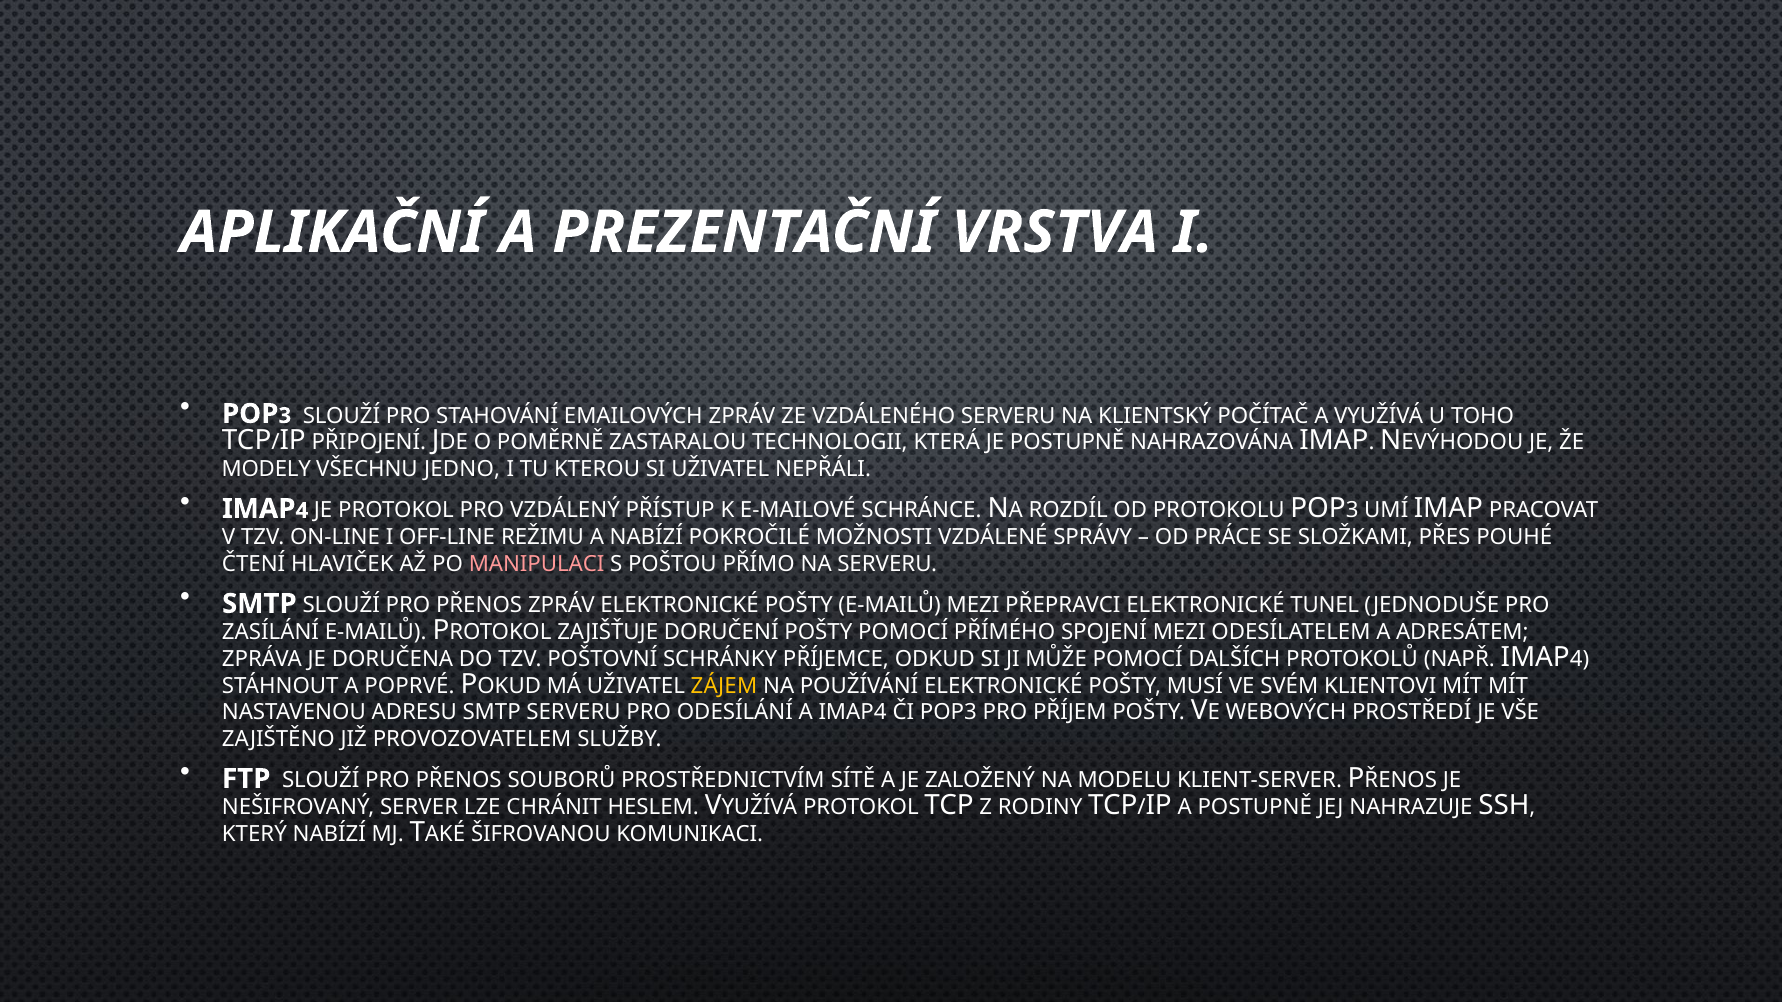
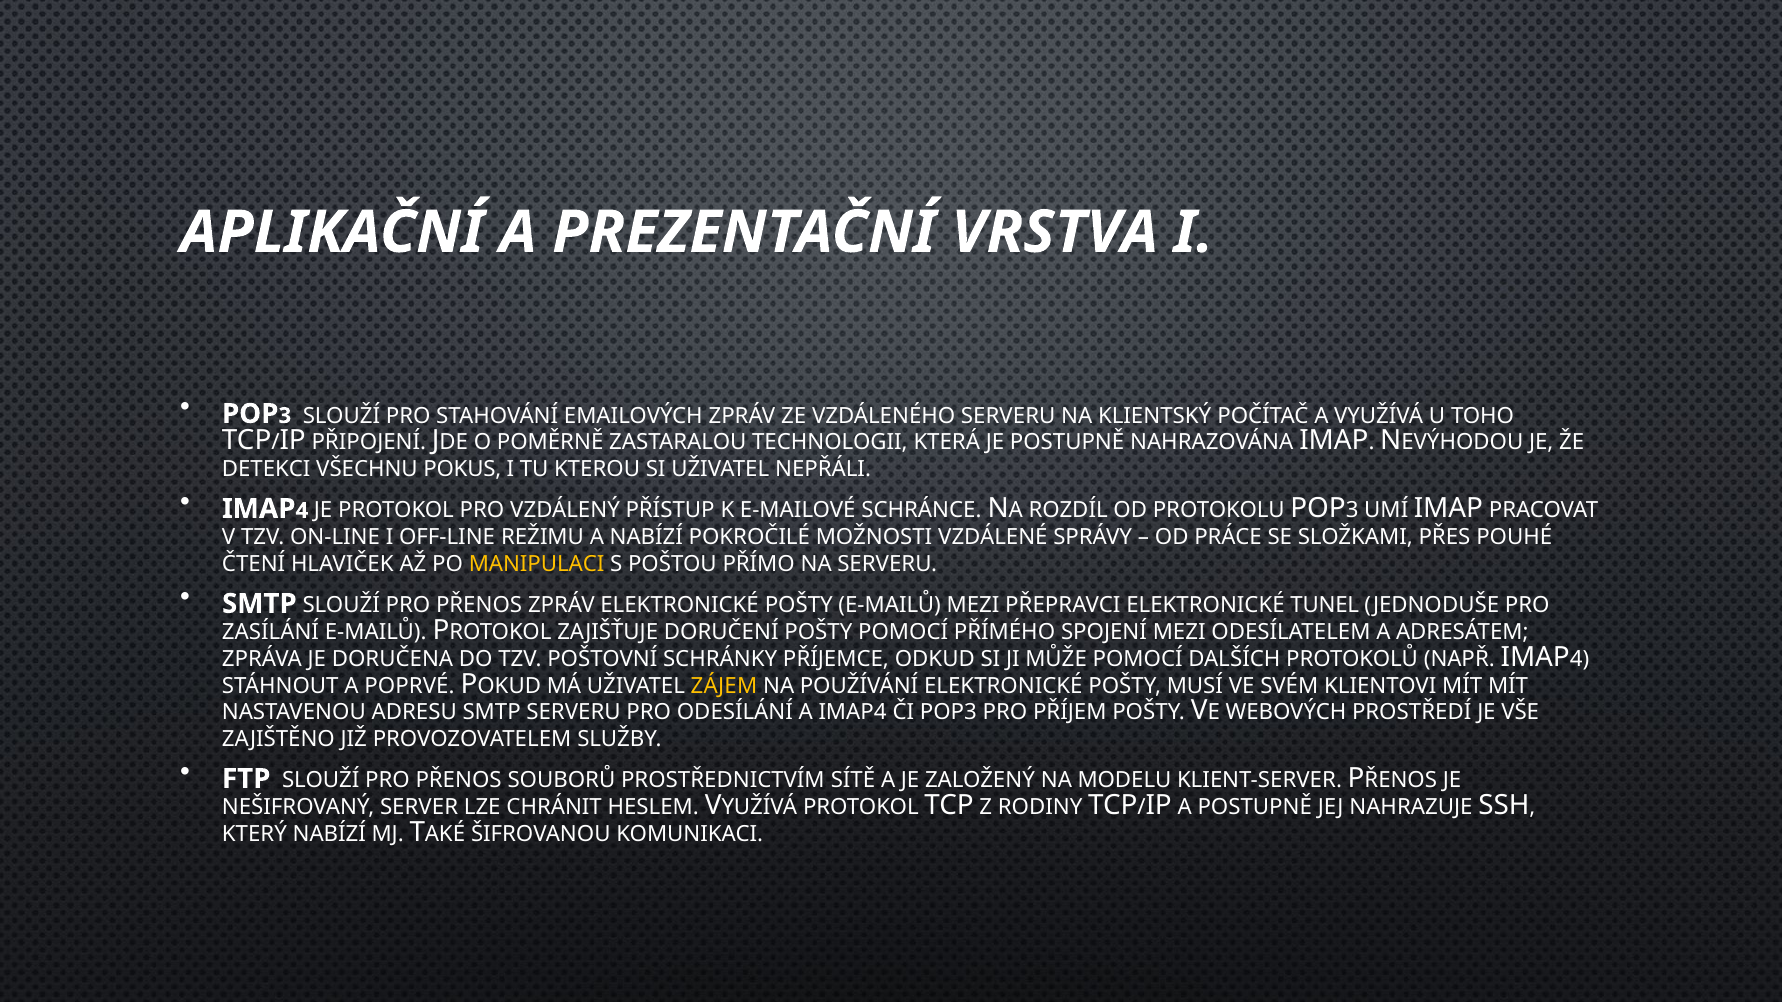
MODELY: MODELY -> DETEKCI (266, 469)
JEDNO: JEDNO -> POKUS (462, 469)
MANIPULACI colour: pink -> yellow (537, 564)
